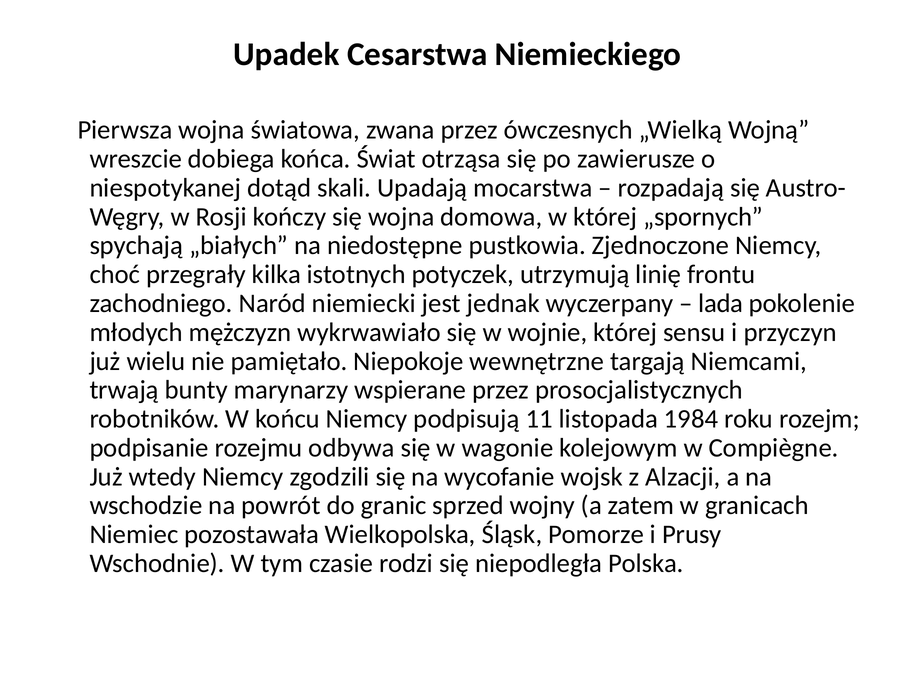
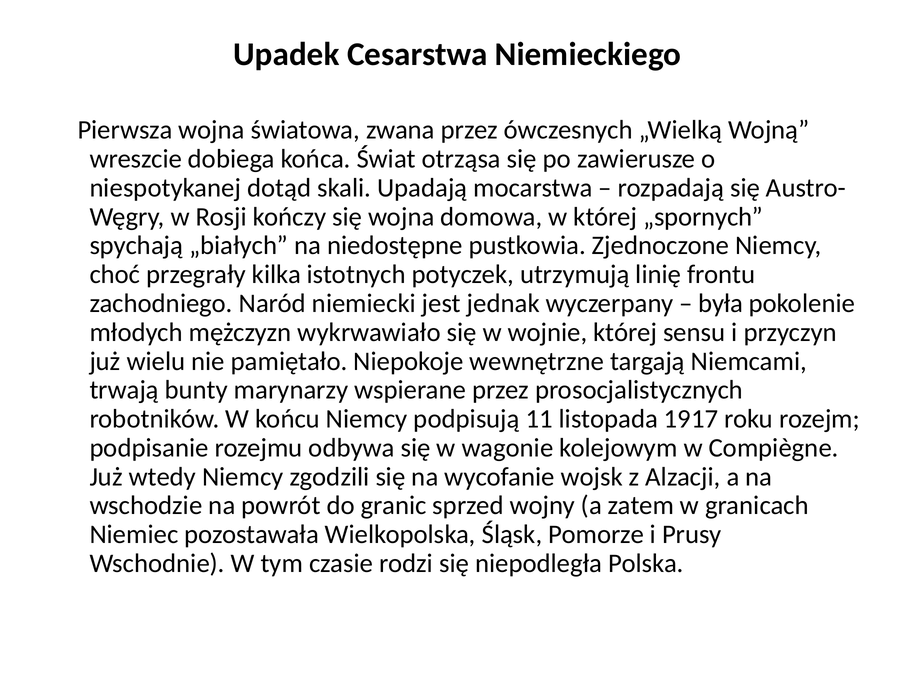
lada: lada -> była (721, 304)
1984: 1984 -> 1917 (691, 419)
